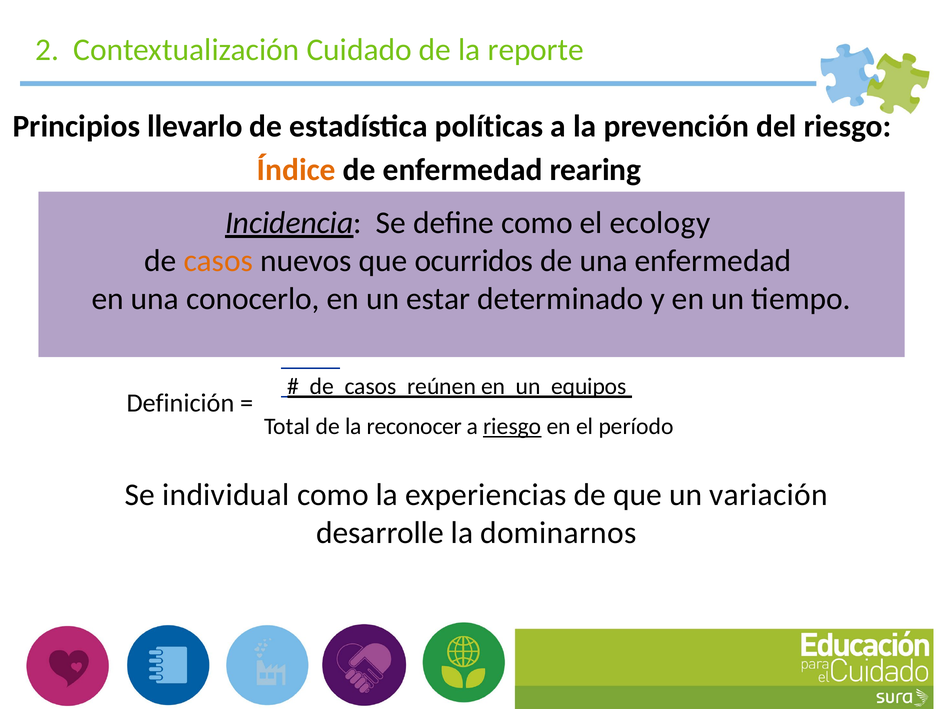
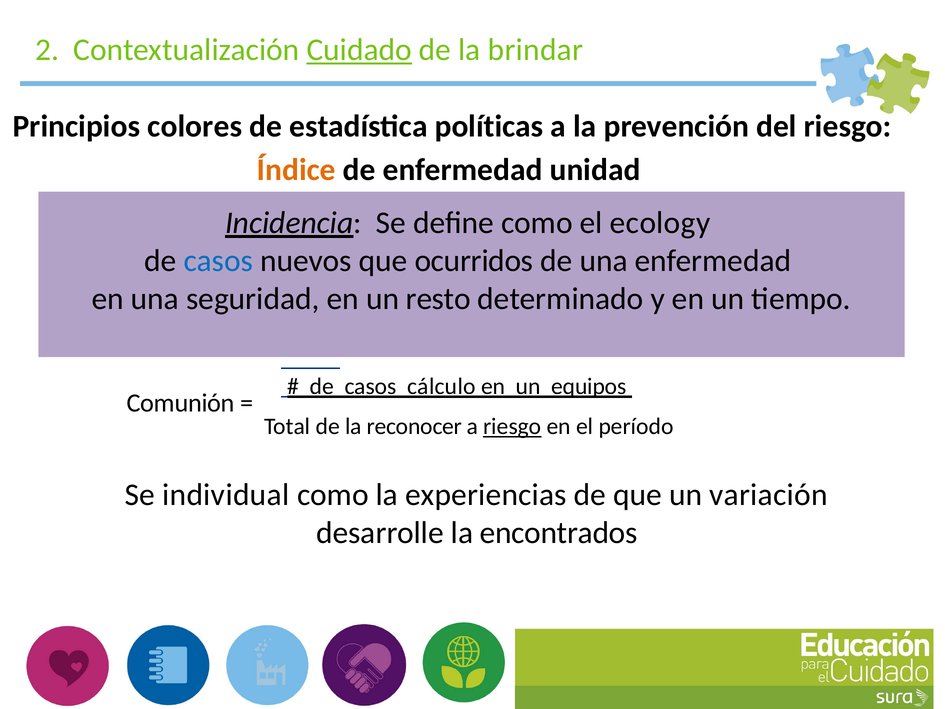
Cuidado underline: none -> present (359, 50)
reporte: reporte -> brindar (535, 50)
llevarlo: llevarlo -> colores (195, 126)
rearing: rearing -> unidad (595, 170)
casos colour: orange -> blue (218, 261)
conocerlo: conocerlo -> seguridad (253, 299)
estar: estar -> resto (438, 299)
reúnen: reúnen -> cálculo (441, 386)
Definición: Definición -> Comunión (181, 403)
dominarnos: dominarnos -> encontrados (559, 532)
